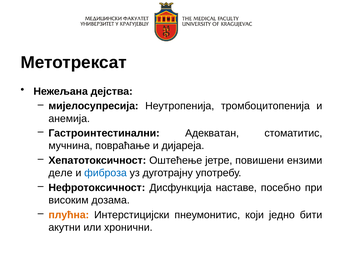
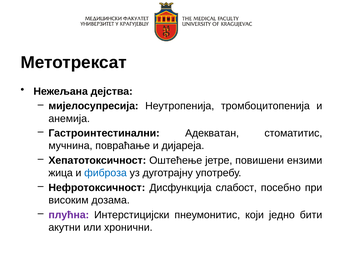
деле: деле -> жица (61, 173)
наставе: наставе -> слабост (236, 188)
плућна colour: orange -> purple (69, 215)
